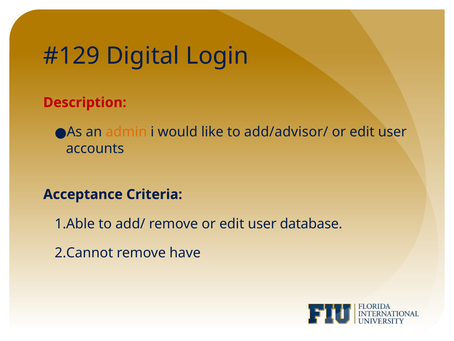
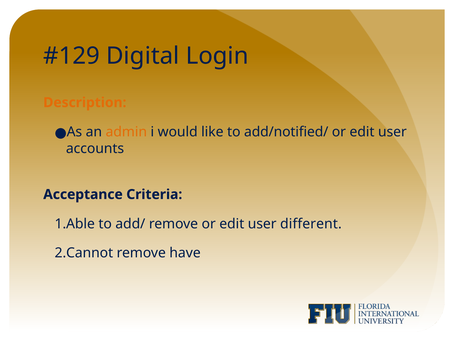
Description colour: red -> orange (85, 102)
add/advisor/: add/advisor/ -> add/notified/ (286, 132)
database: database -> different (311, 223)
